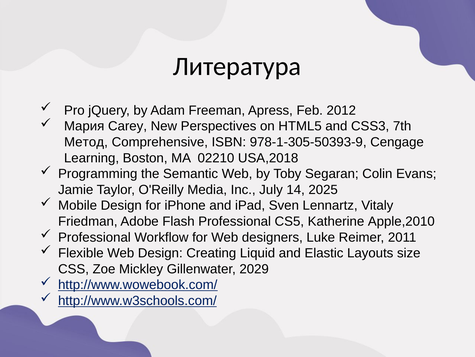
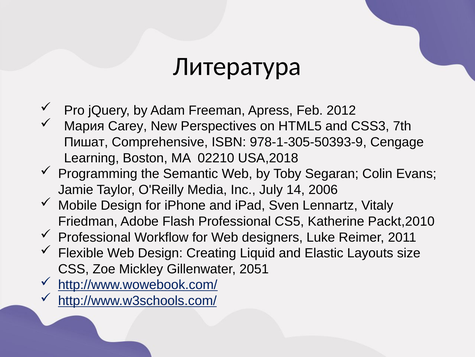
Метод: Метод -> Пишат (86, 142)
2025: 2025 -> 2006 (323, 189)
Аpple,2010: Аpple,2010 -> Packt,2010 (401, 221)
2029: 2029 -> 2051 (254, 269)
